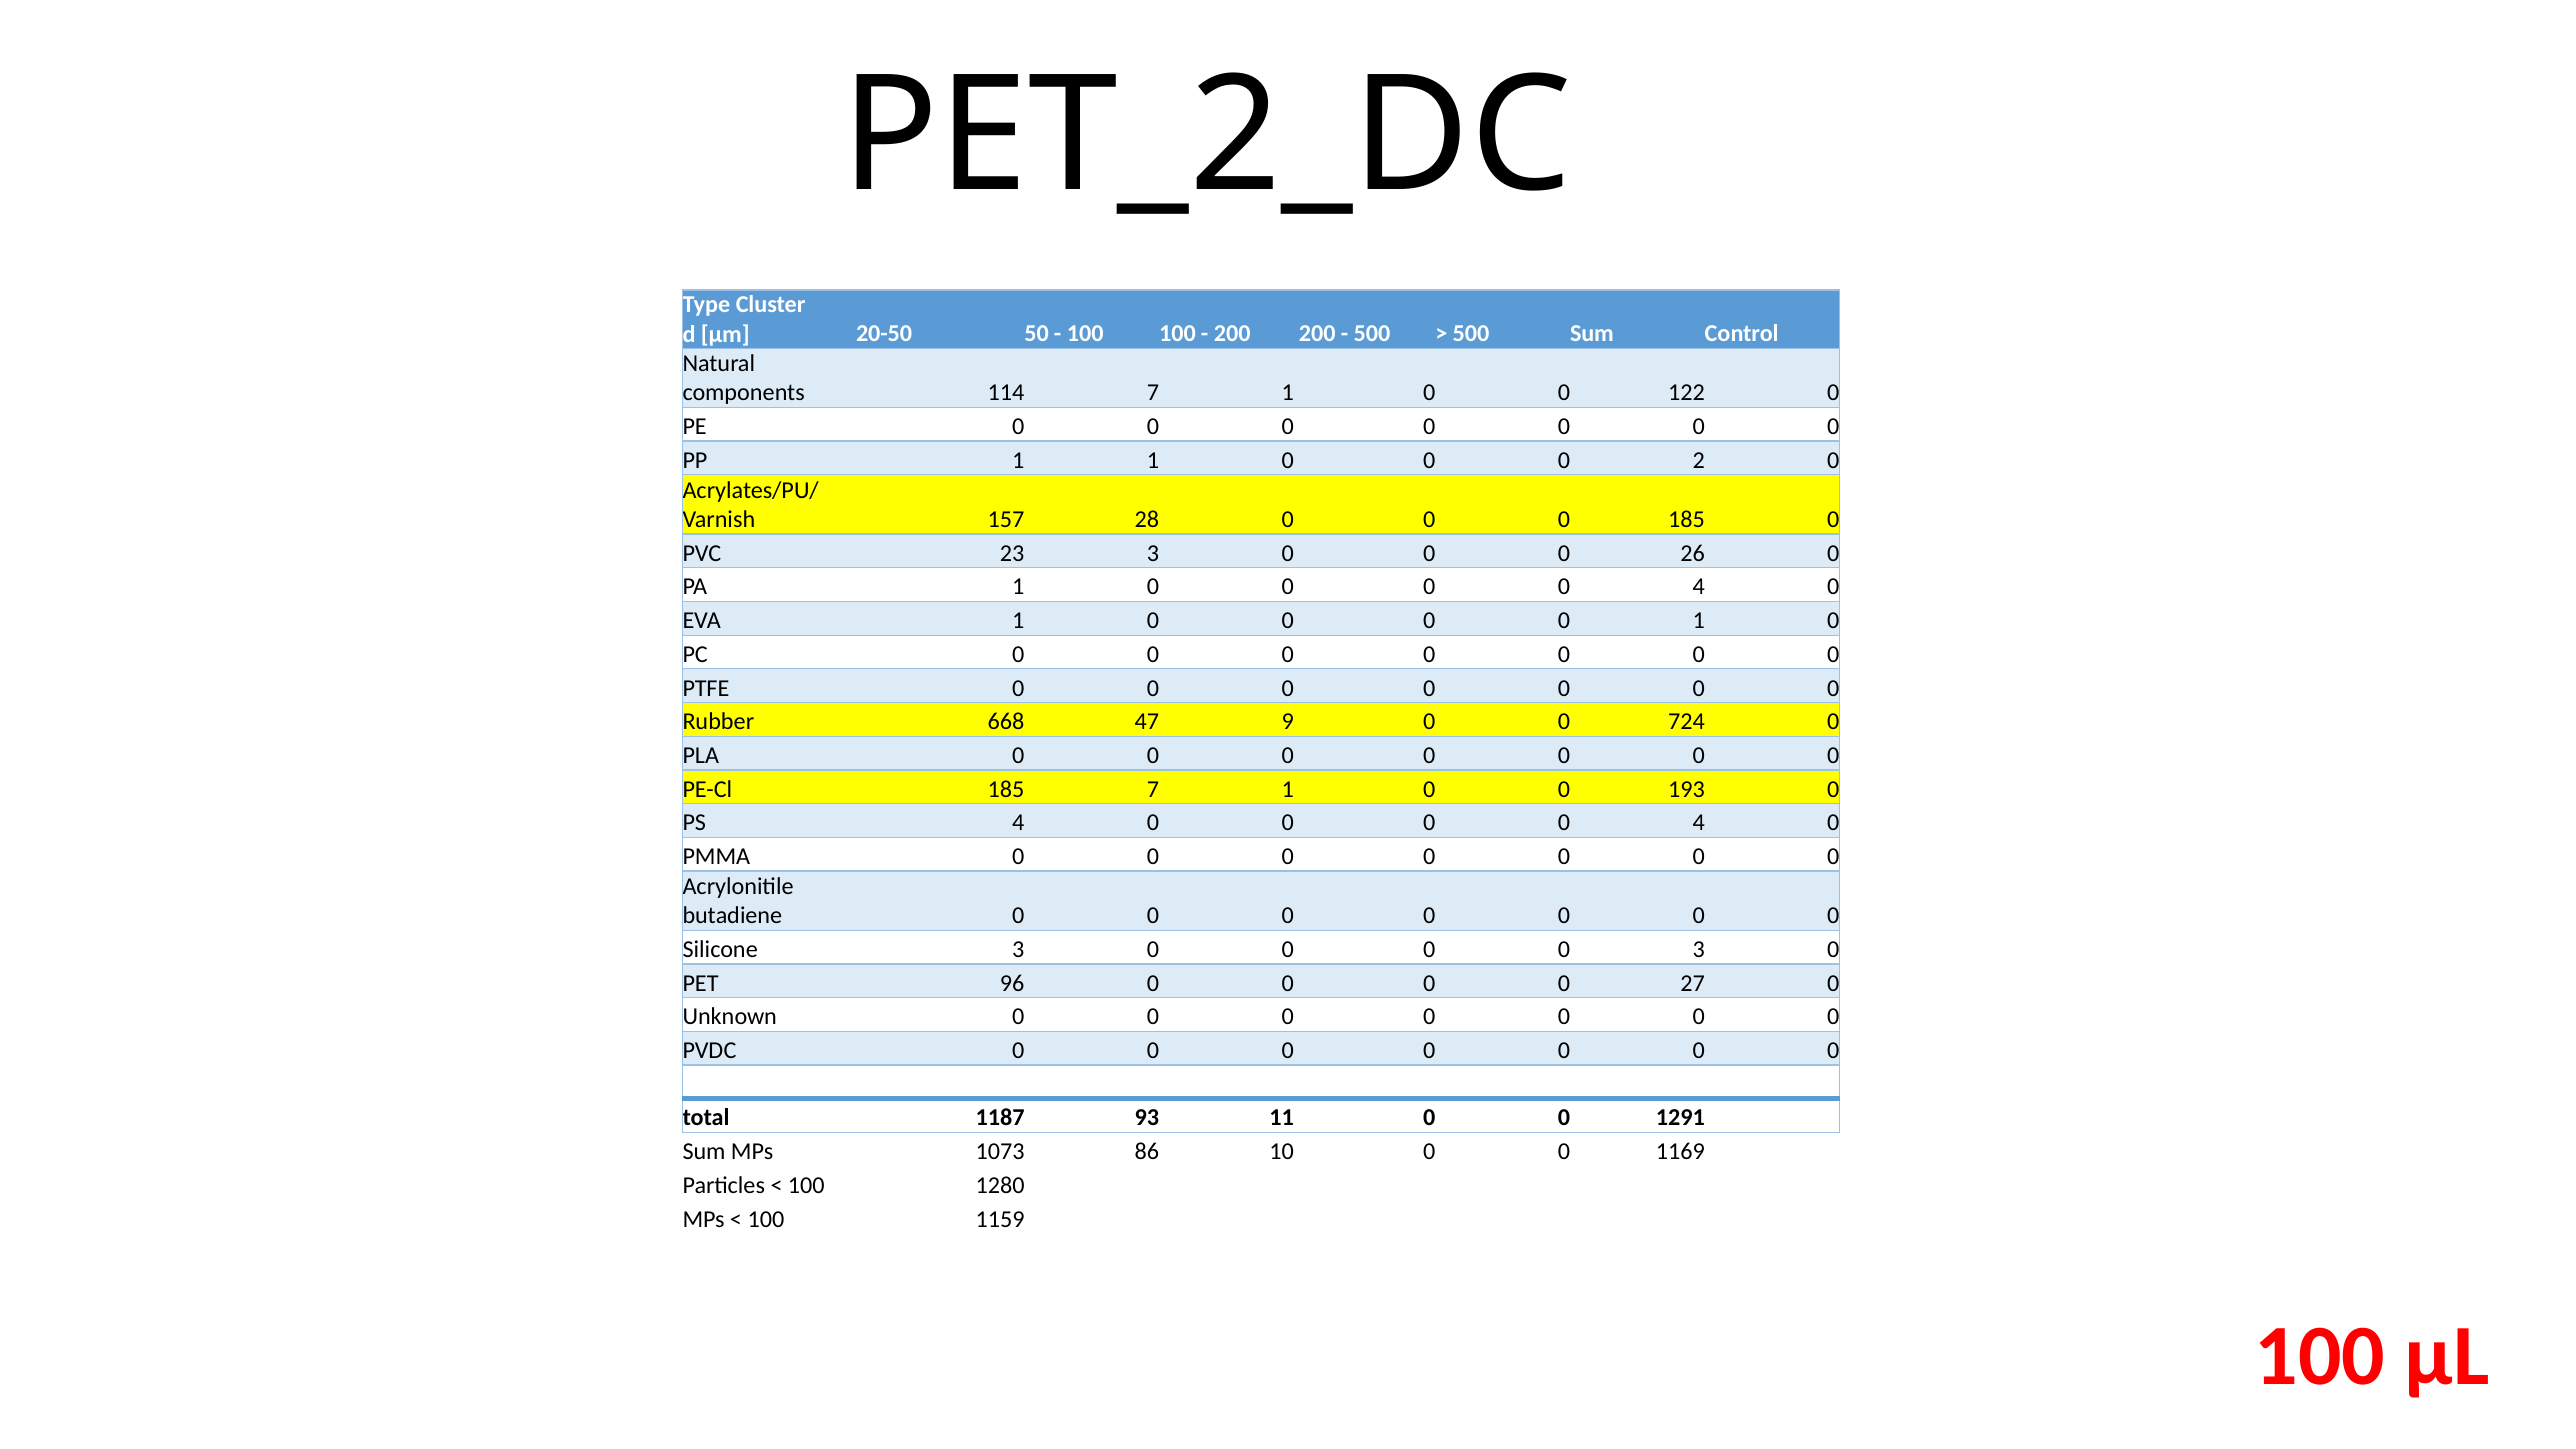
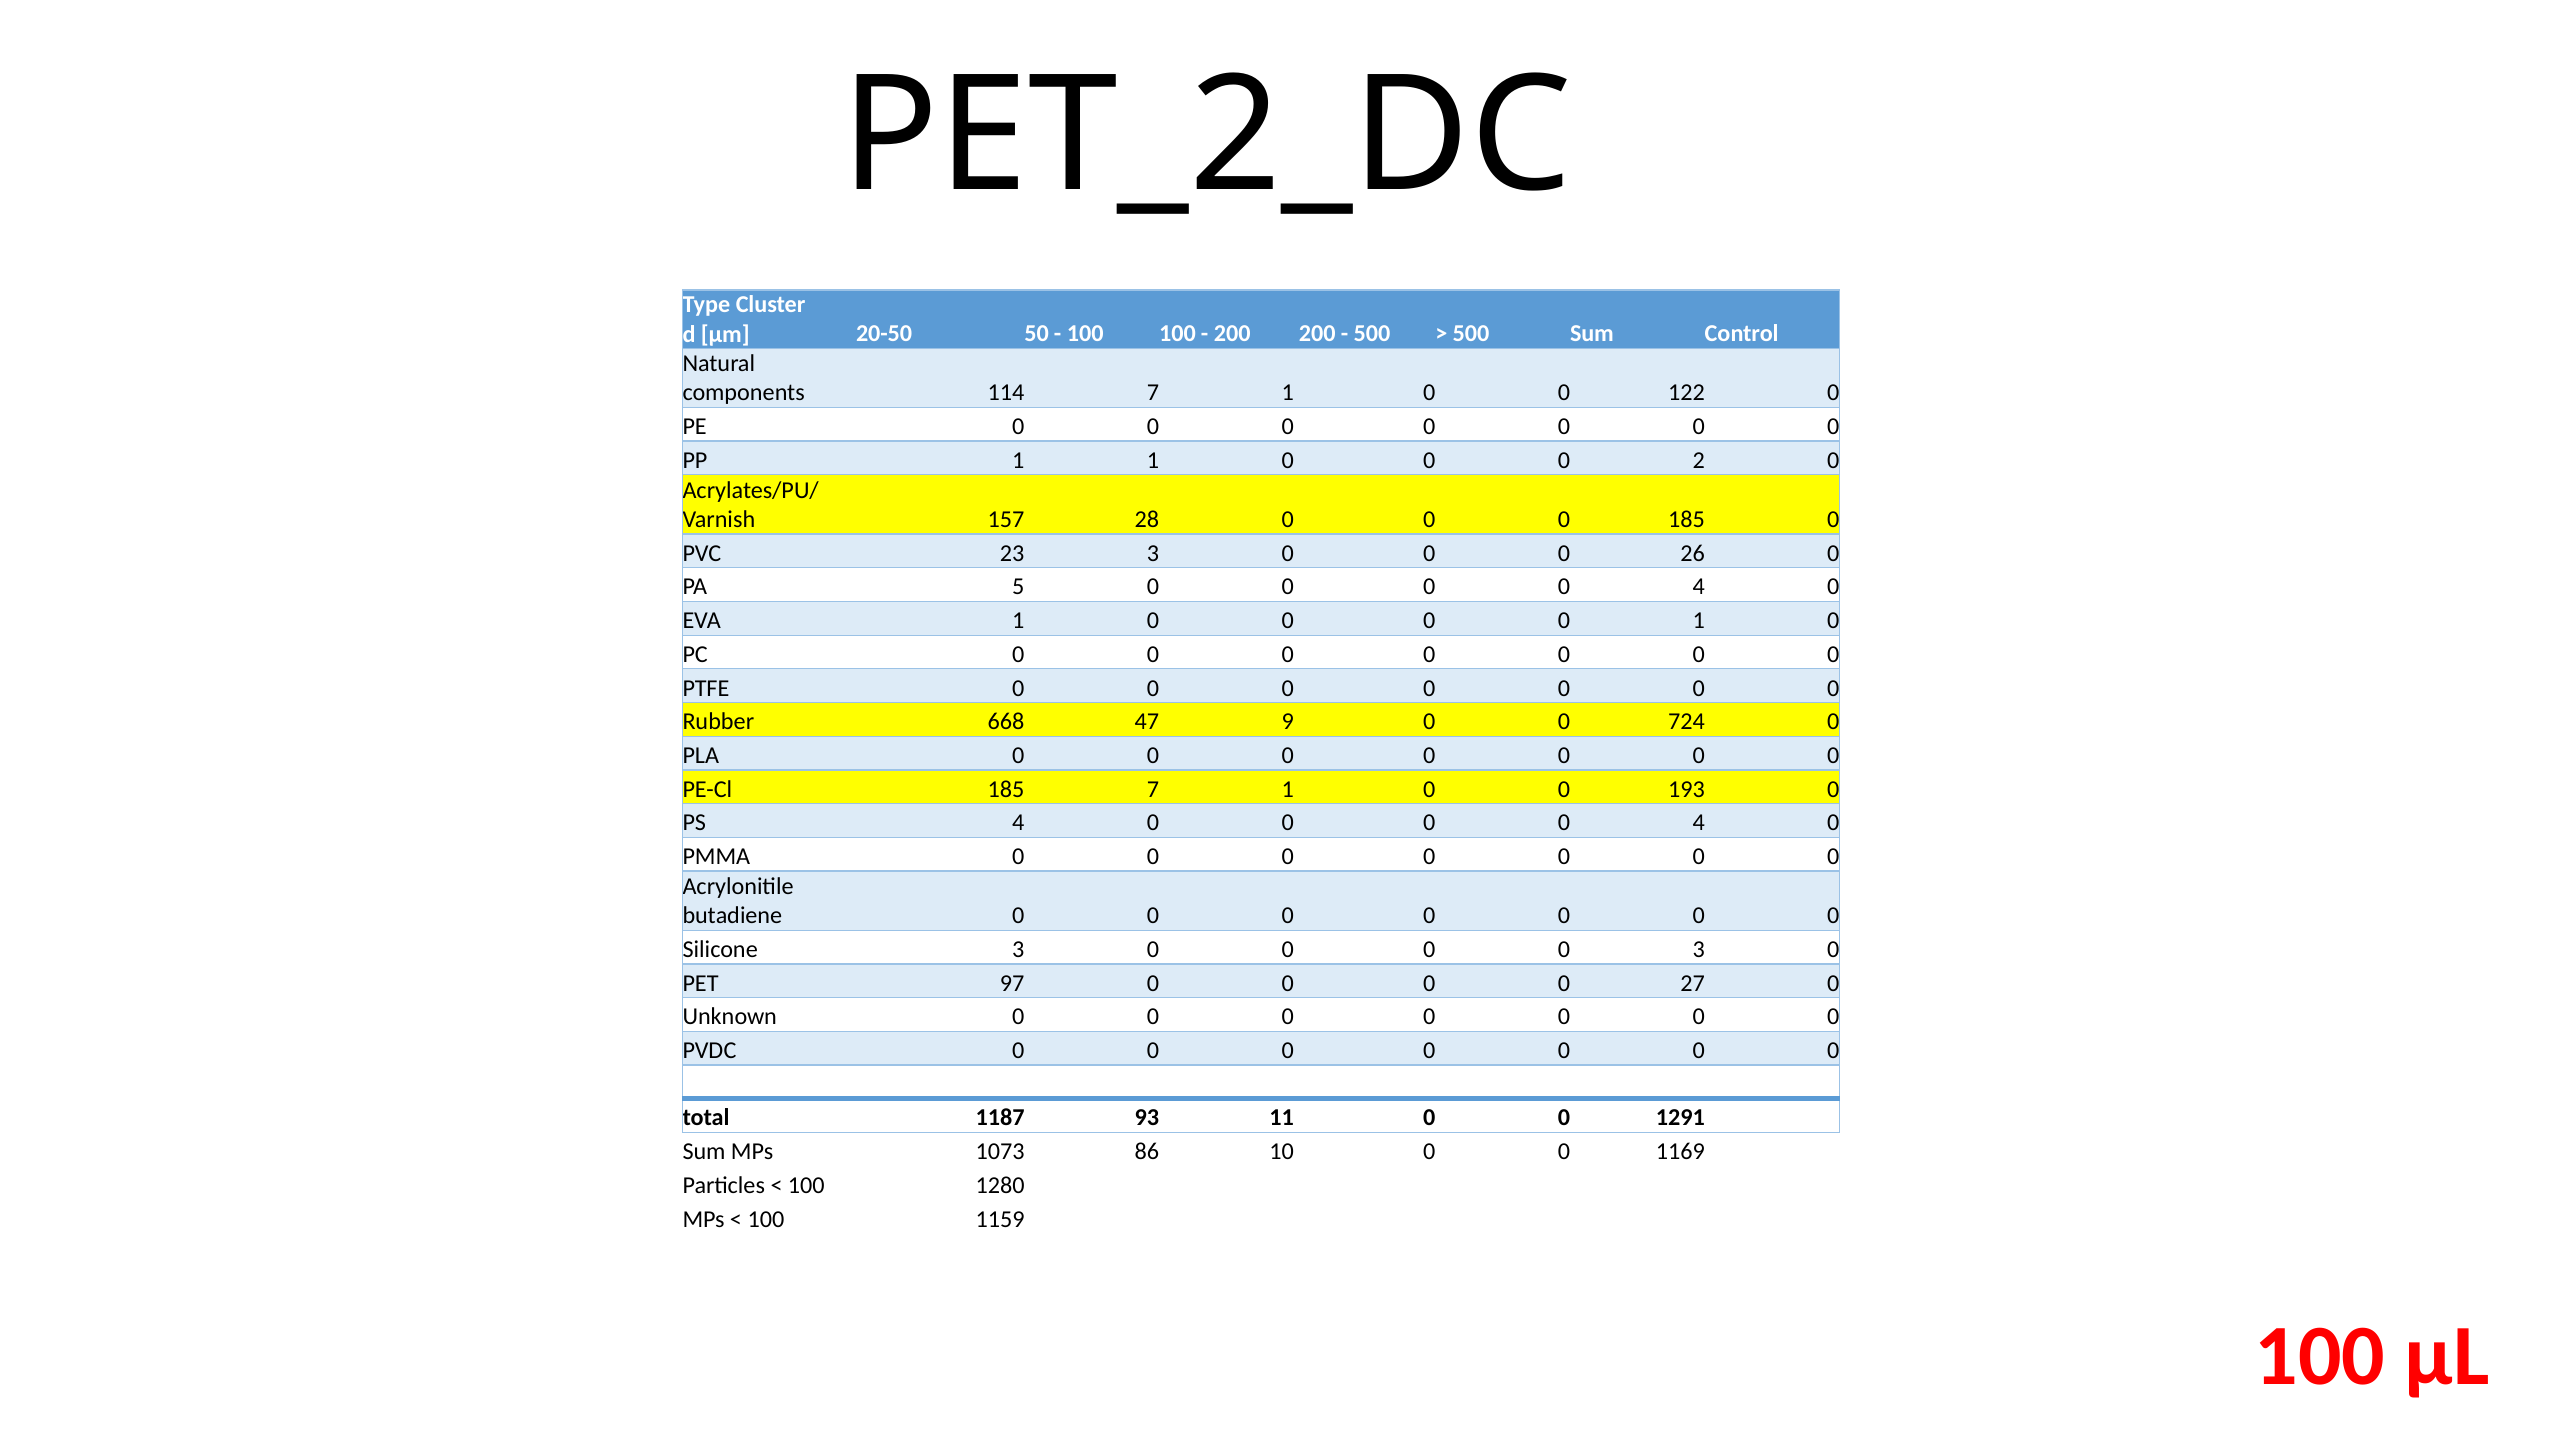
PA 1: 1 -> 5 (1018, 587)
96: 96 -> 97 (1012, 983)
